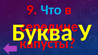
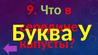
Что colour: light blue -> light green (51, 10)
